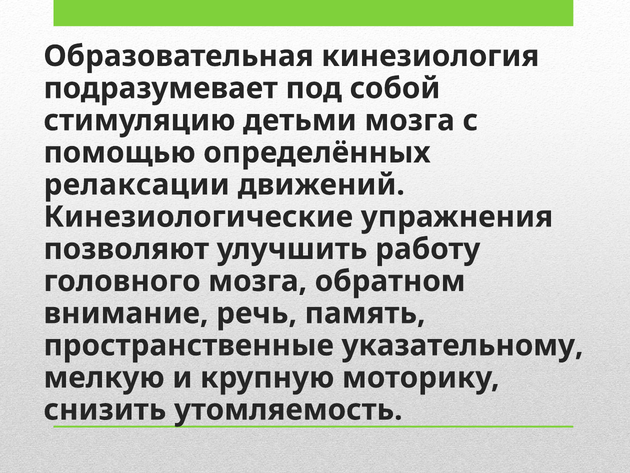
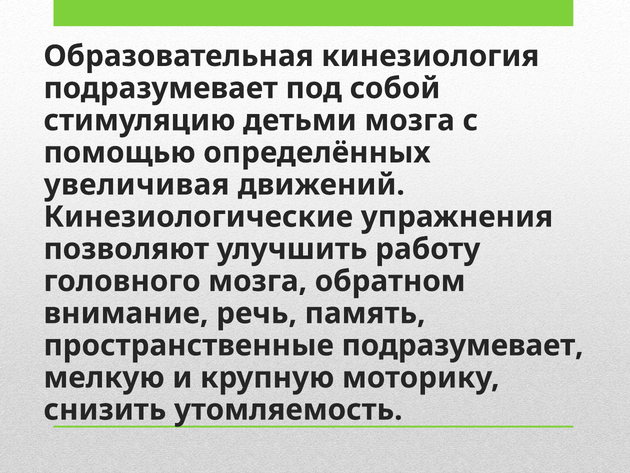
релаксации: релаксации -> увеличивая (137, 185)
пространственные указательному: указательному -> подразумевает (463, 345)
